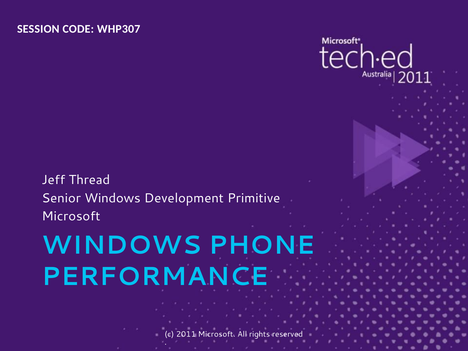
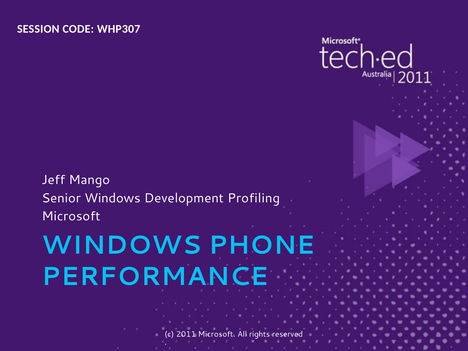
Thread: Thread -> Mango (89, 180)
Primitive: Primitive -> Profiling (254, 198)
